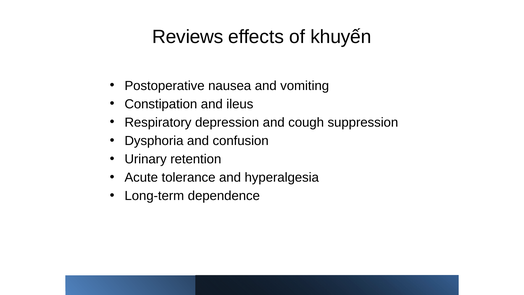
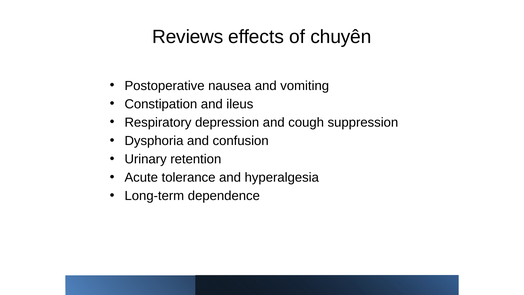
khuyến: khuyến -> chuyên (341, 37)
